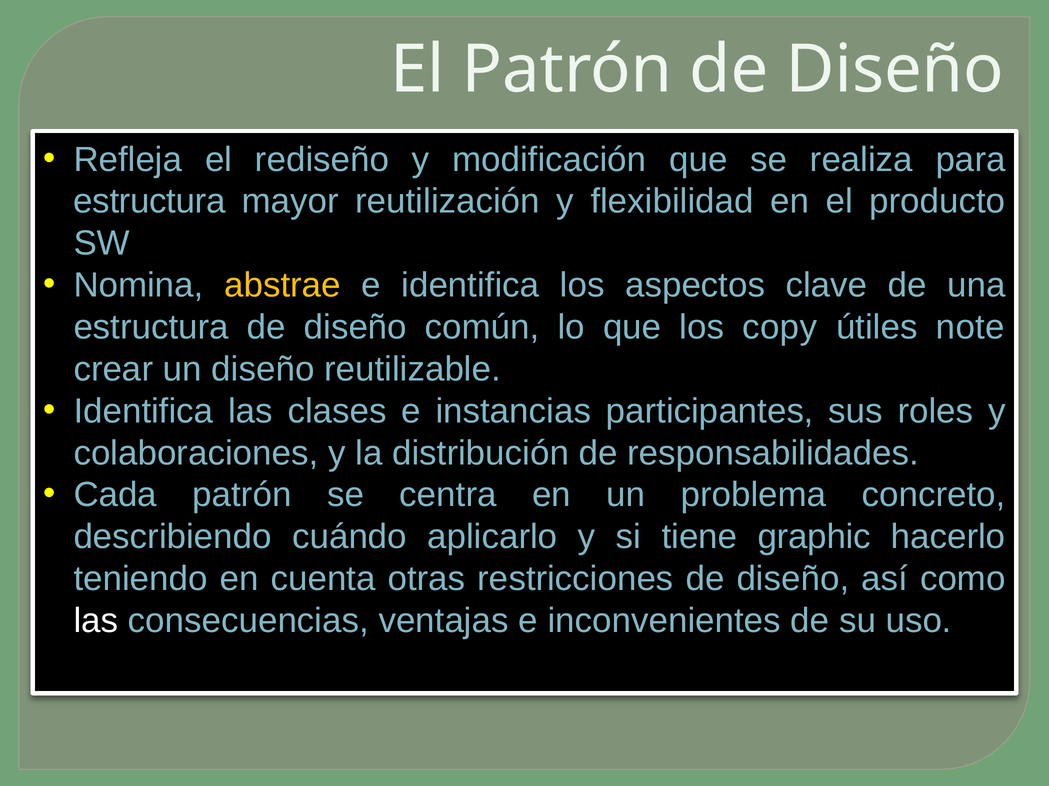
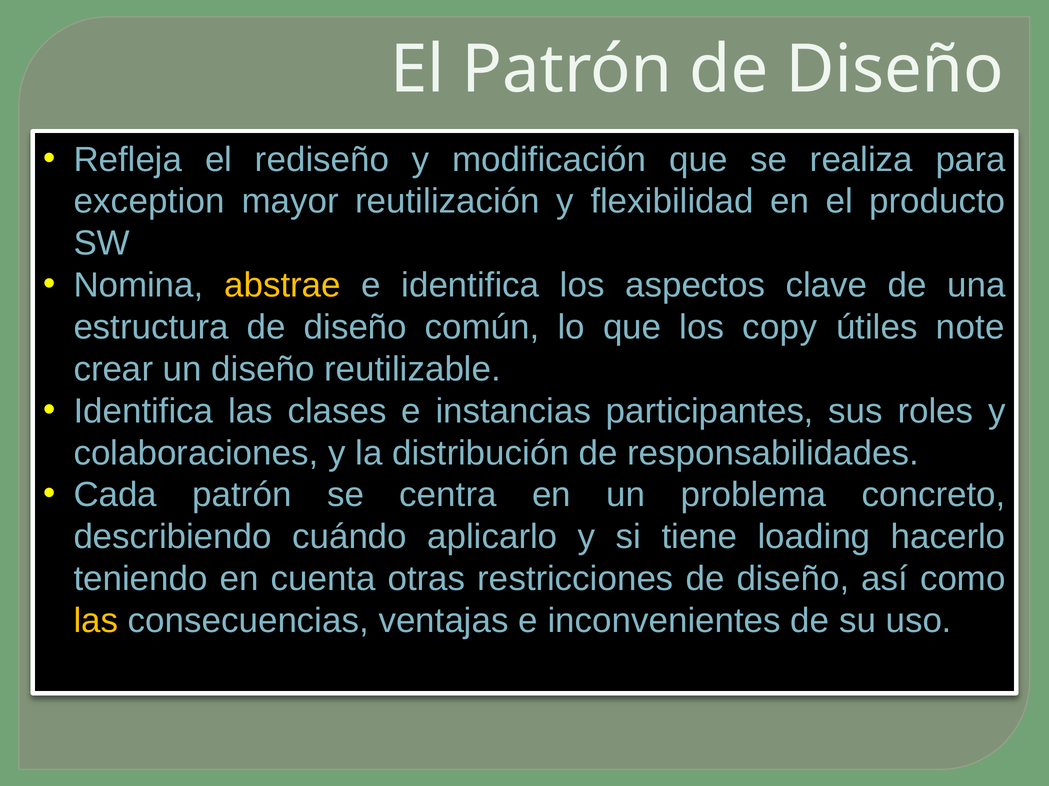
estructura: estructura -> exception (149, 202)
graphic: graphic -> loading (814, 537)
las colour: white -> yellow (96, 621)
